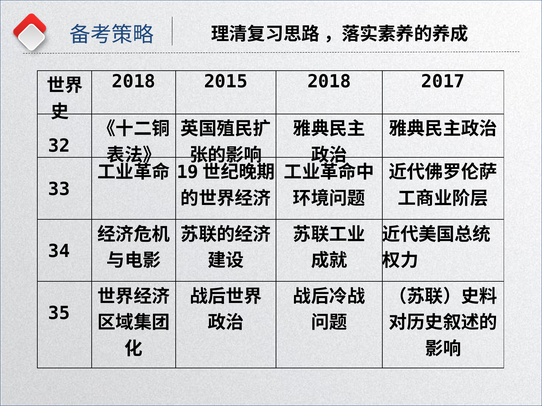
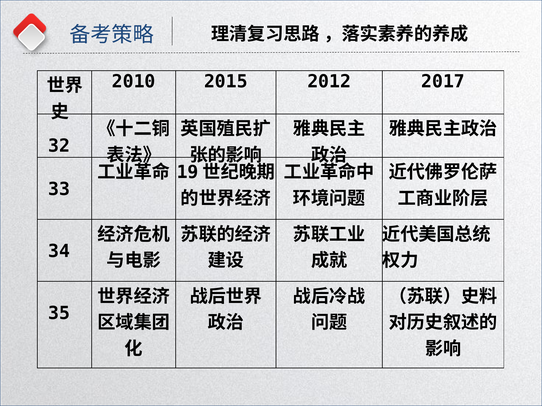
2018: 2018 -> 2010 (134, 82)
2015 2018: 2018 -> 2012 (329, 82)
